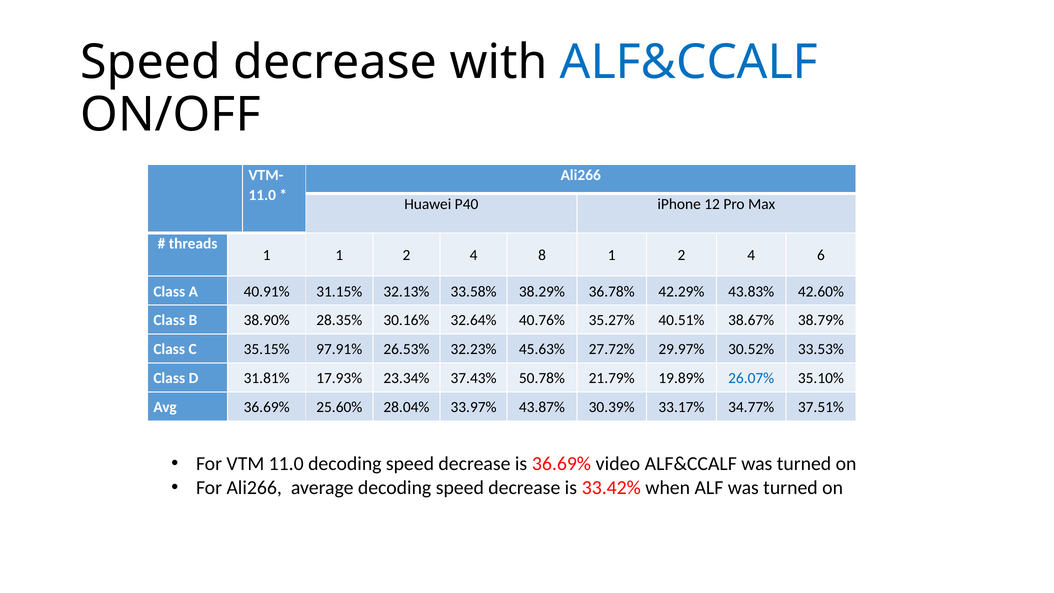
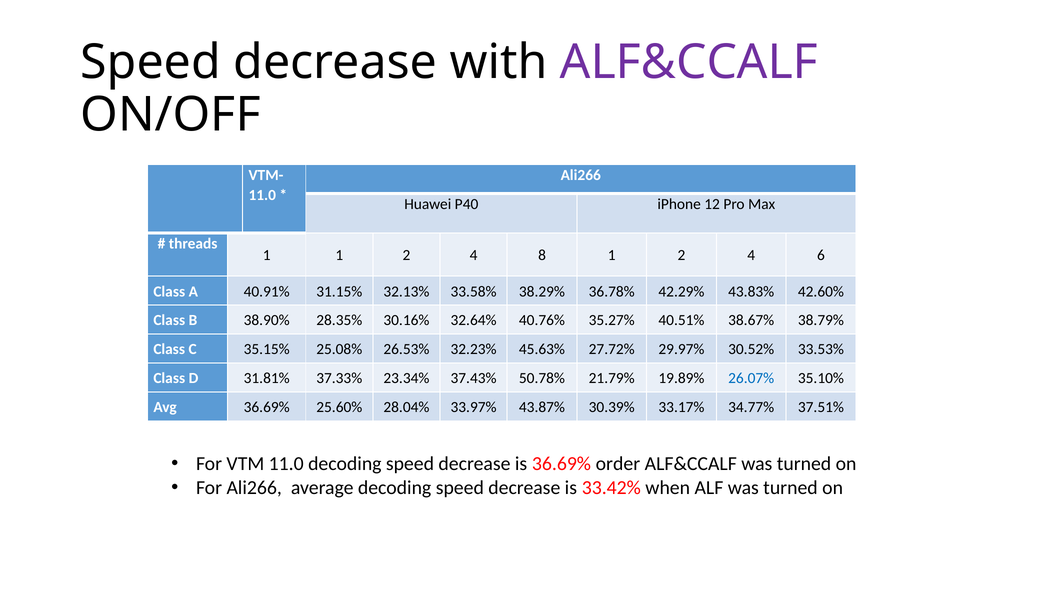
ALF&CCALF colour: blue -> purple (689, 62)
97.91%: 97.91% -> 25.08% (339, 349)
17.93%: 17.93% -> 37.33% (339, 378)
video: video -> order (618, 464)
